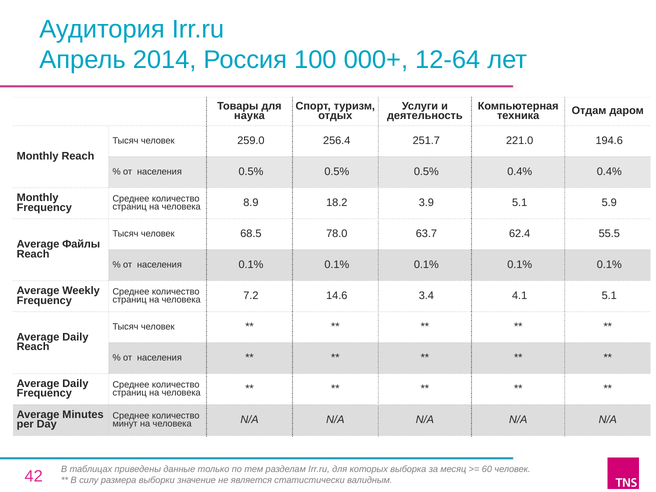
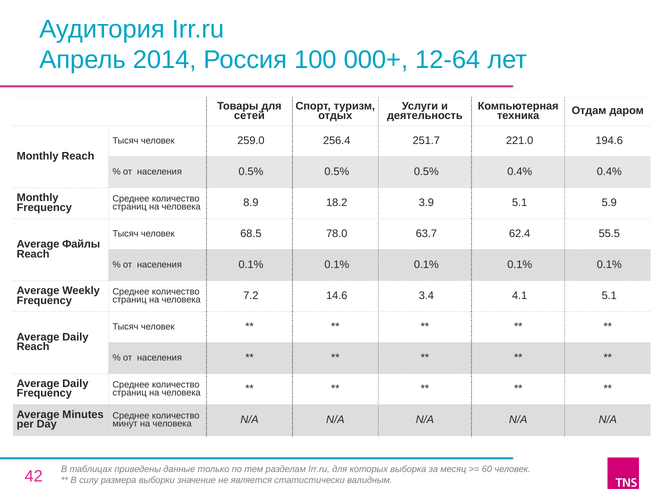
наука: наука -> сетей (249, 116)
